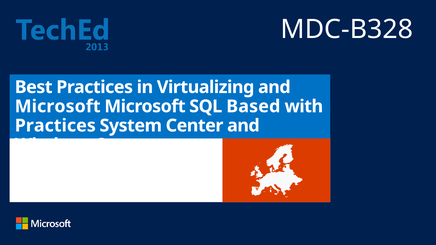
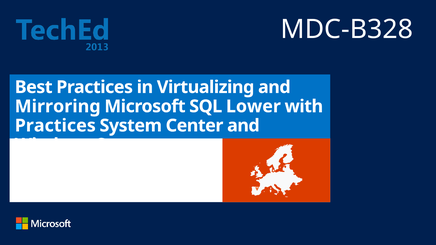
Microsoft: Microsoft -> Mirroring (58, 106)
Based: Based -> Lower (253, 106)
